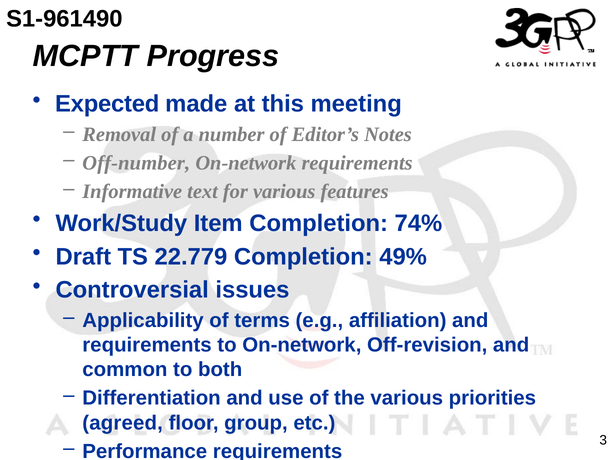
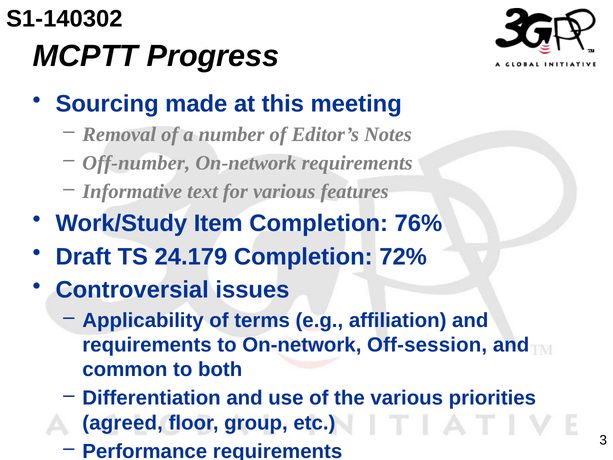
S1-961490: S1-961490 -> S1-140302 (64, 19)
Expected: Expected -> Sourcing (107, 104)
74%: 74% -> 76% (418, 223)
22.779: 22.779 -> 24.179 (191, 257)
49%: 49% -> 72% (403, 257)
Off-revision: Off-revision -> Off-session (427, 345)
